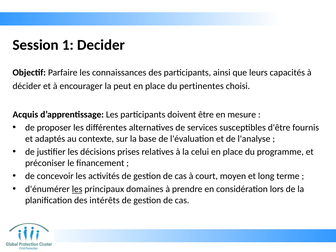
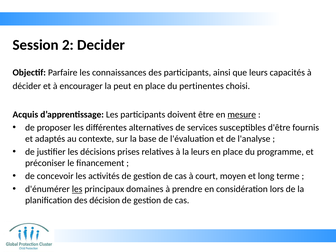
1: 1 -> 2 (68, 45)
mesure underline: none -> present (242, 114)
la celui: celui -> leurs (200, 152)
intérêts: intérêts -> décision (105, 200)
